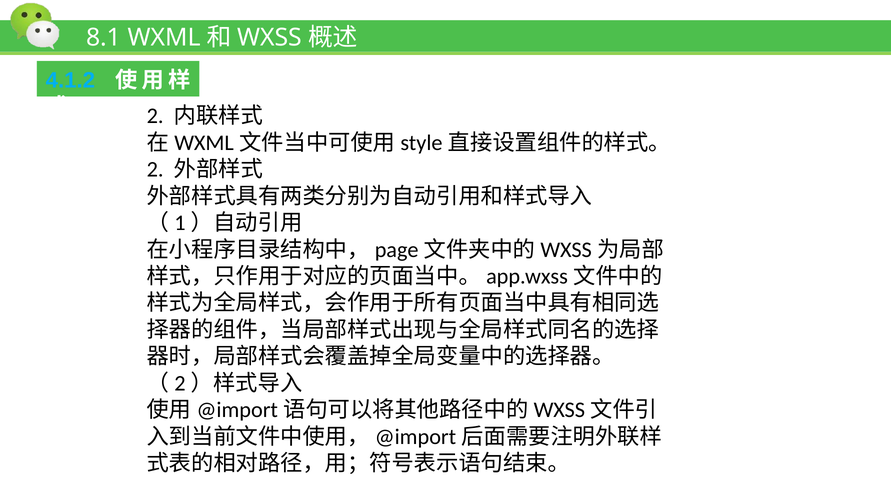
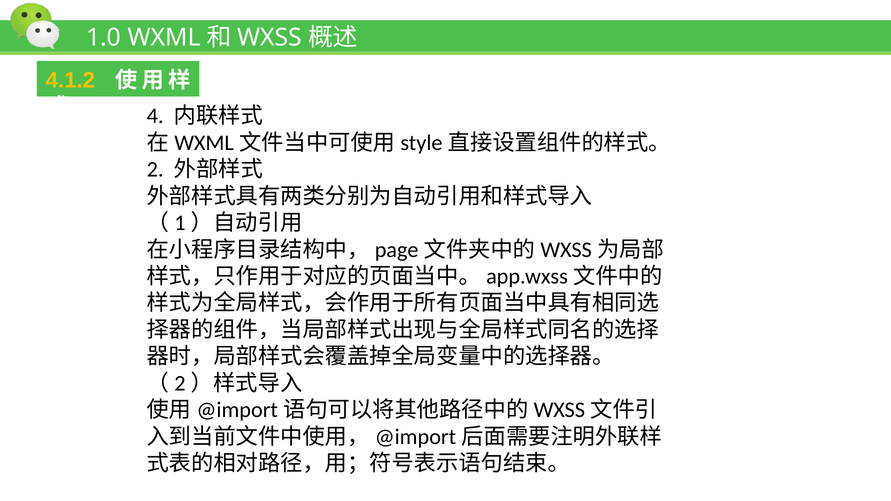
8.1: 8.1 -> 1.0 (104, 38)
4.1.2 colour: light blue -> yellow (70, 80)
2: 2 -> 4 (155, 116)
